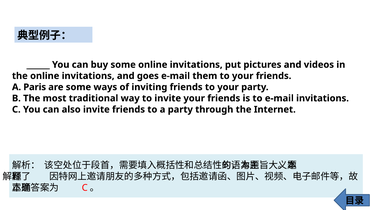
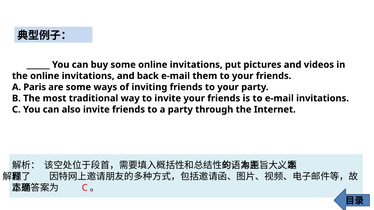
goes: goes -> back (148, 76)
